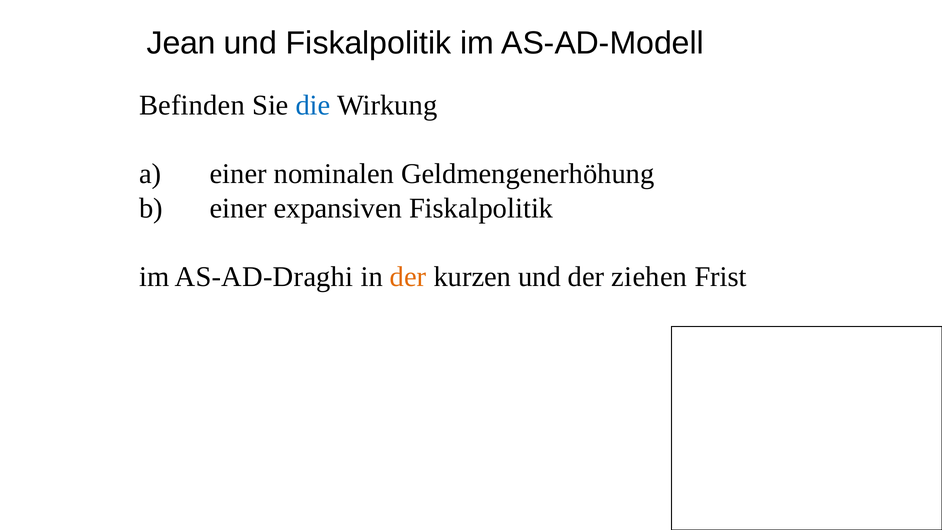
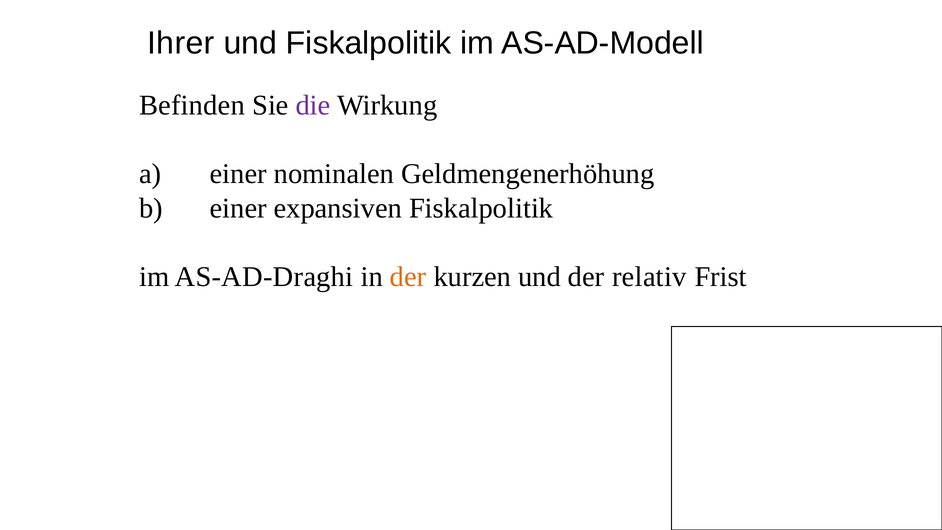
Jean: Jean -> Ihrer (181, 43)
die colour: blue -> purple (313, 106)
ziehen: ziehen -> relativ (649, 277)
